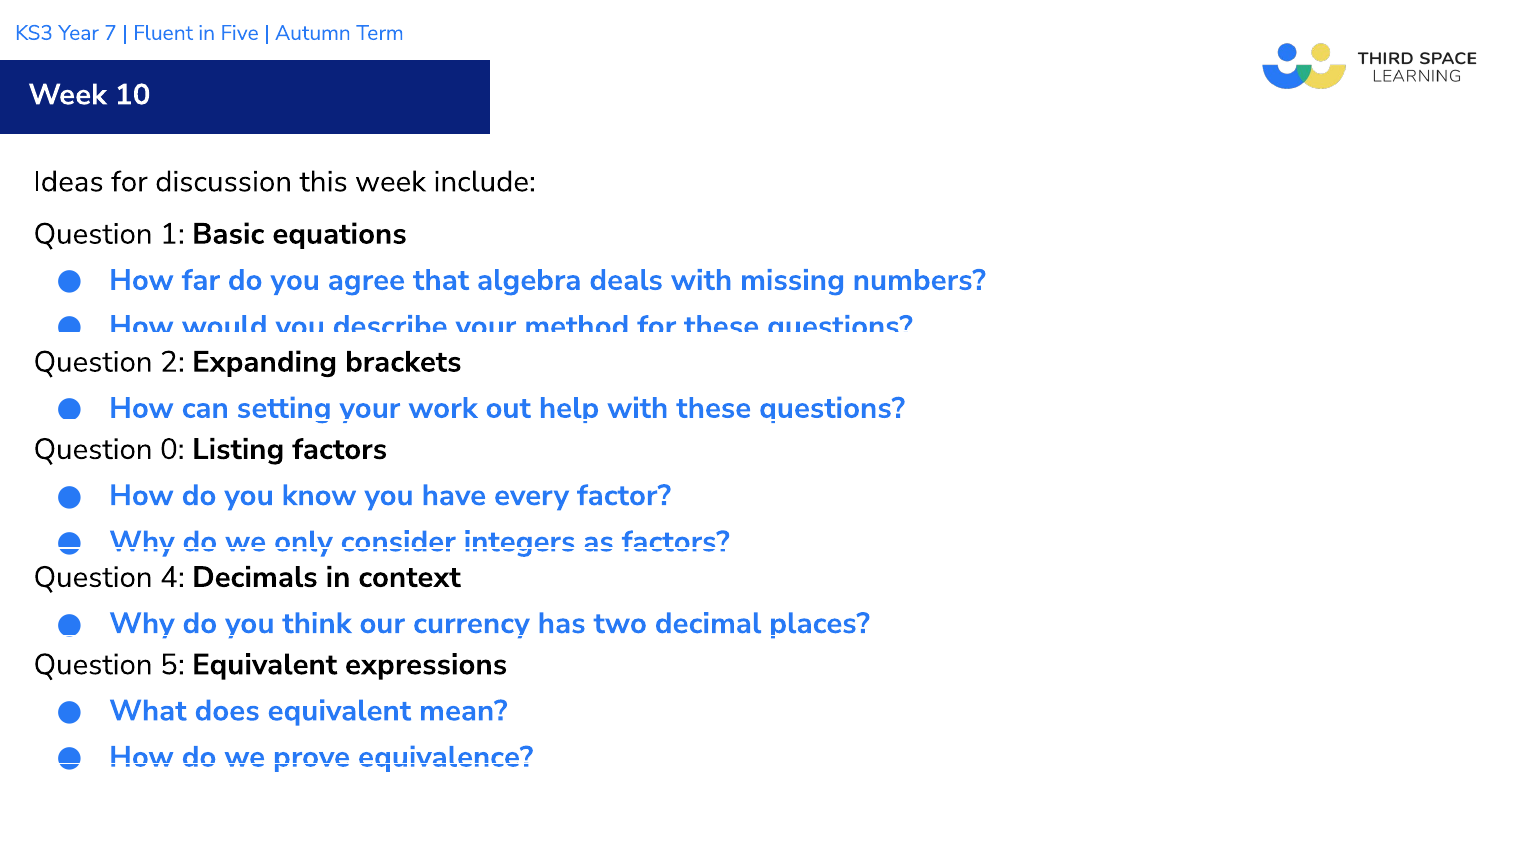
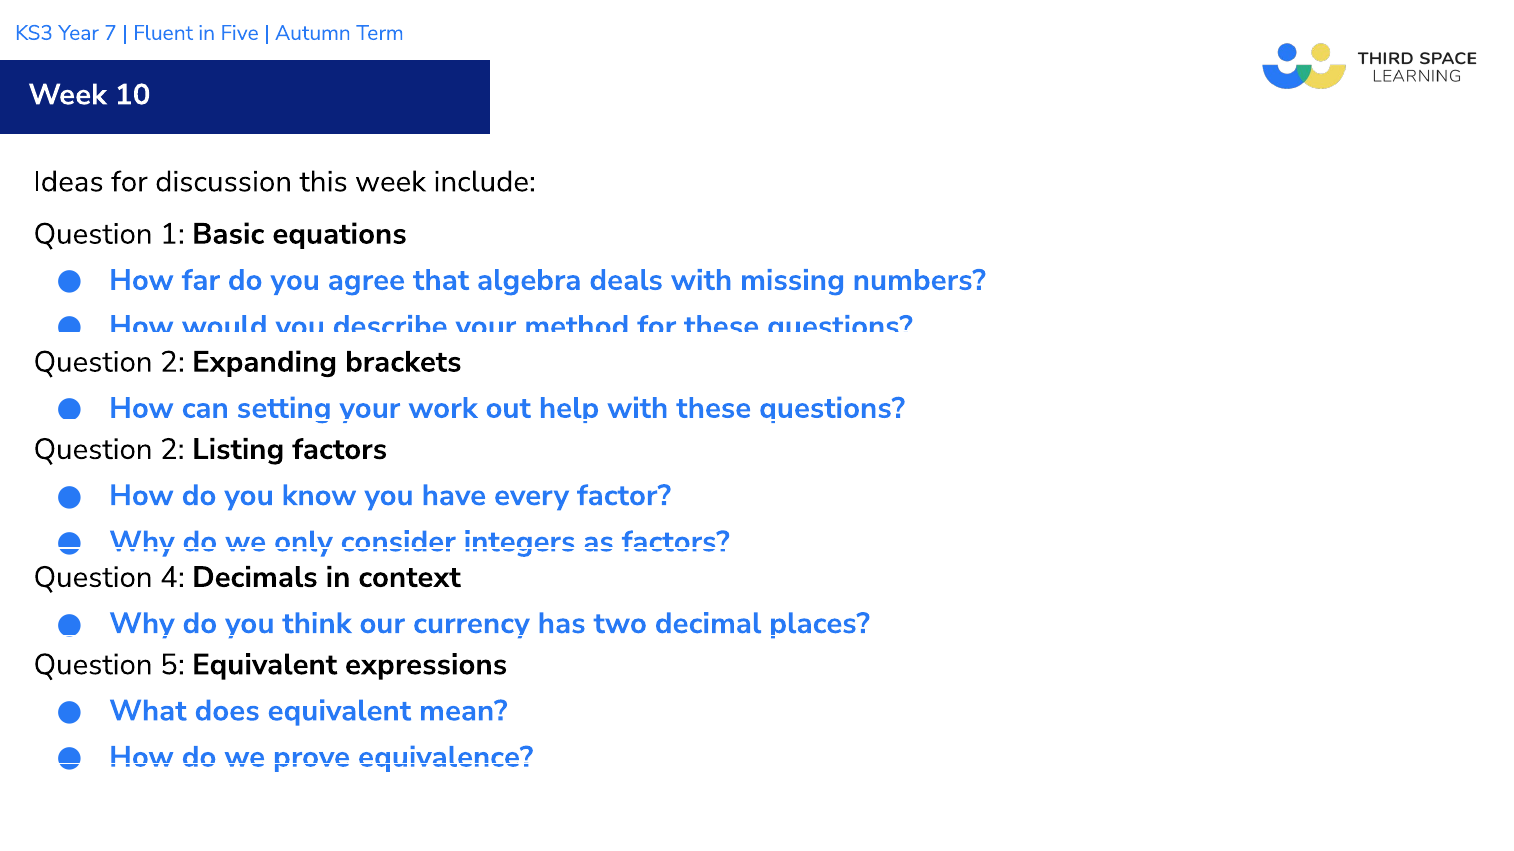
0: 0 -> 2 (172, 450)
